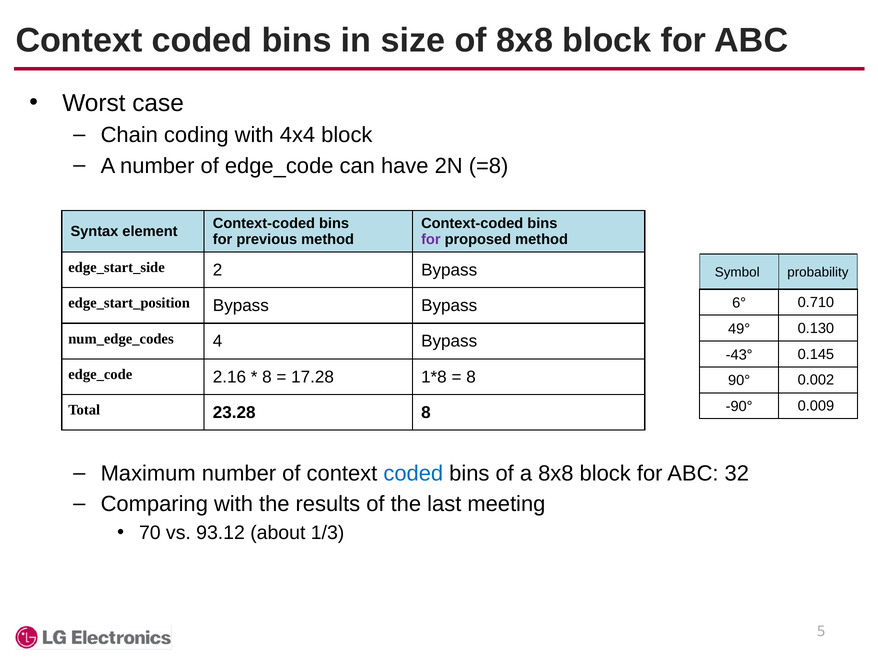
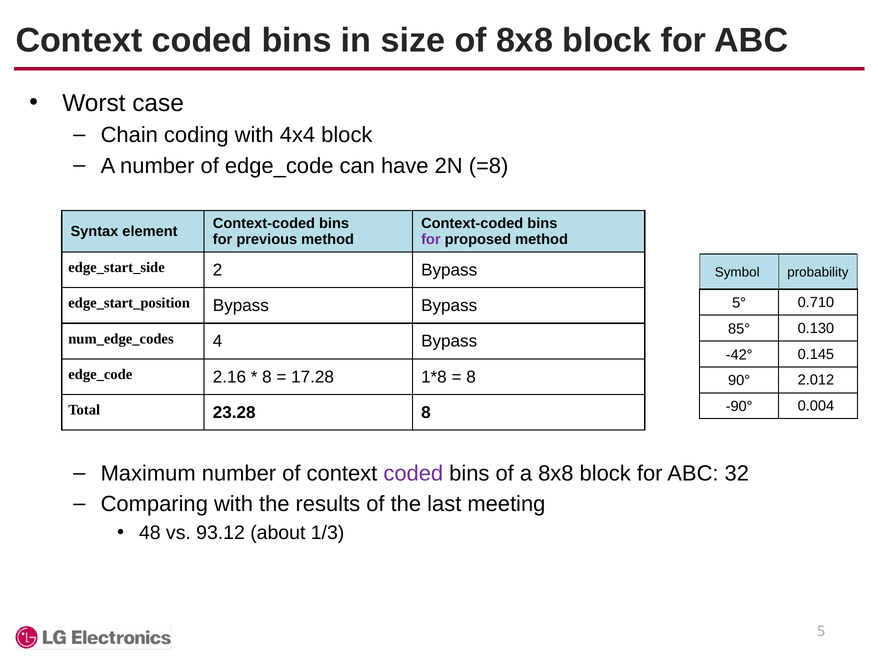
6°: 6° -> 5° (739, 303)
49°: 49° -> 85° (739, 329)
-43°: -43° -> -42° (739, 354)
0.002: 0.002 -> 2.012 (816, 380)
0.009: 0.009 -> 0.004 (816, 406)
coded colour: blue -> purple (413, 473)
70: 70 -> 48 (150, 532)
